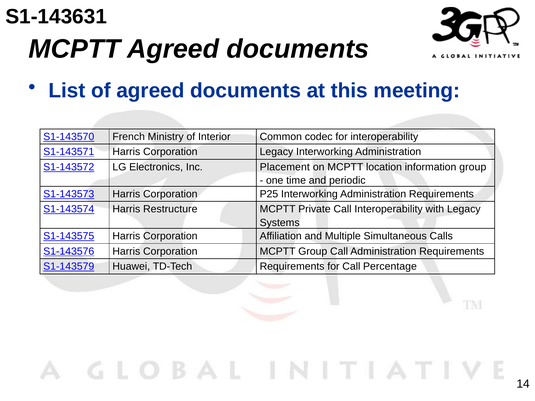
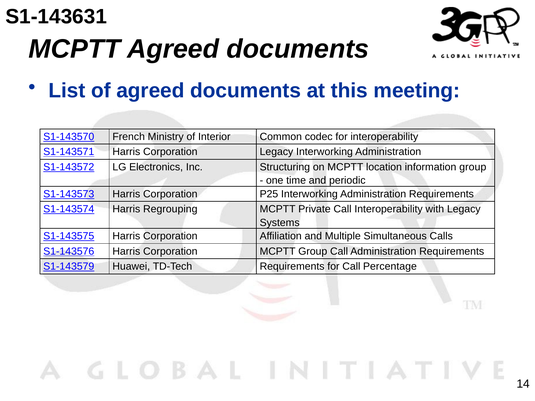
Placement: Placement -> Structuring (285, 167)
Restructure: Restructure -> Regrouping (170, 209)
